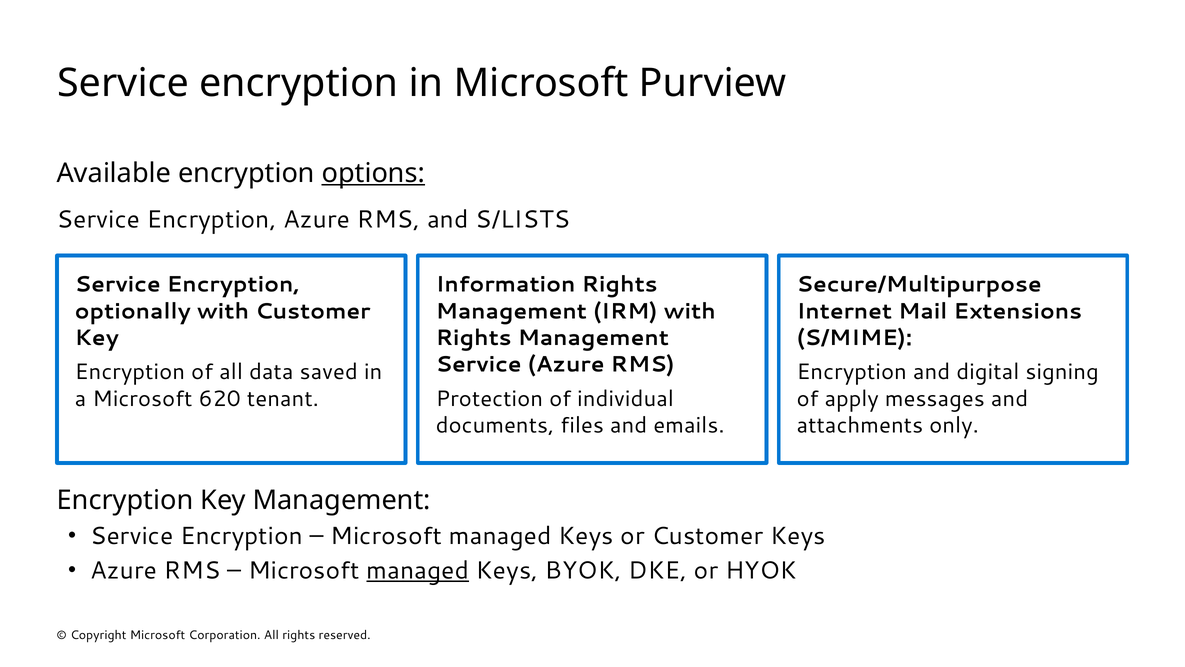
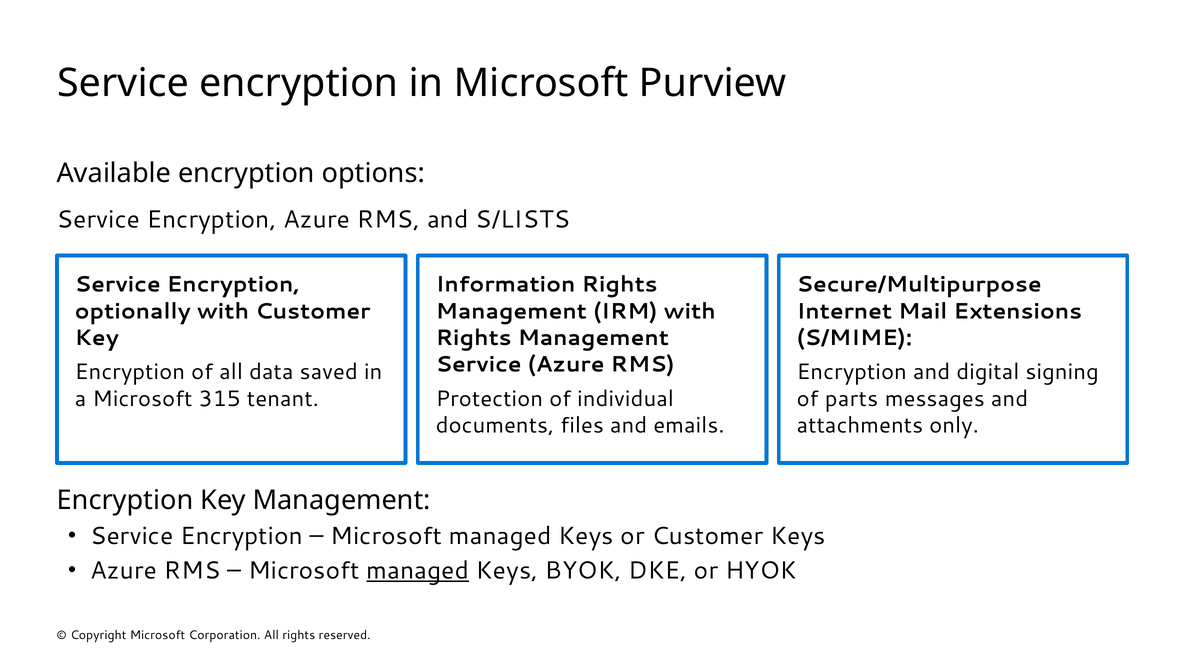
options underline: present -> none (373, 173)
620: 620 -> 315 (220, 398)
apply: apply -> parts (852, 398)
